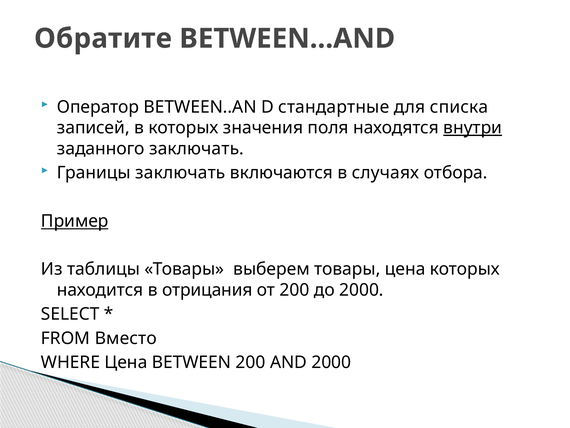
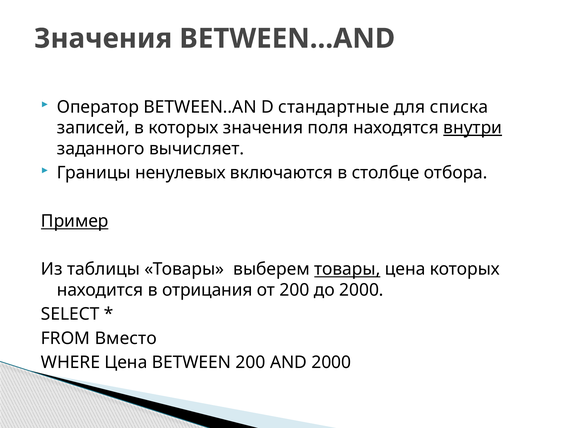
Обратите: Обратите -> Значения (103, 38)
заданного заключать: заключать -> вычисляет (197, 149)
Границы заключать: заключать -> ненулевых (180, 173)
случаях: случаях -> столбце (386, 173)
товары underline: none -> present (347, 269)
